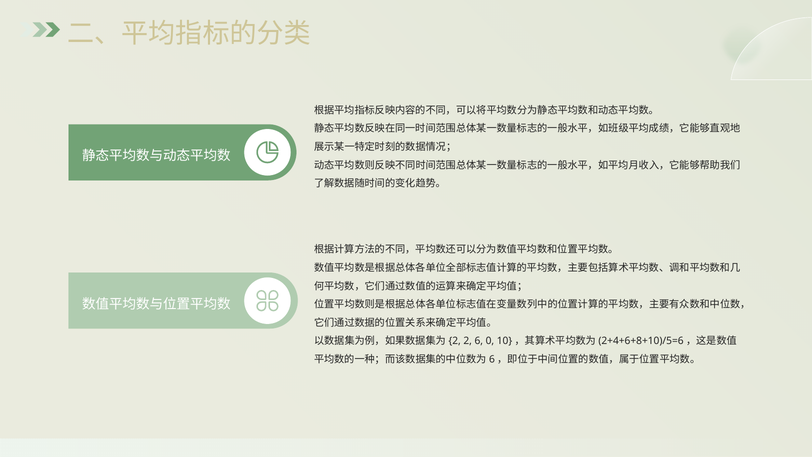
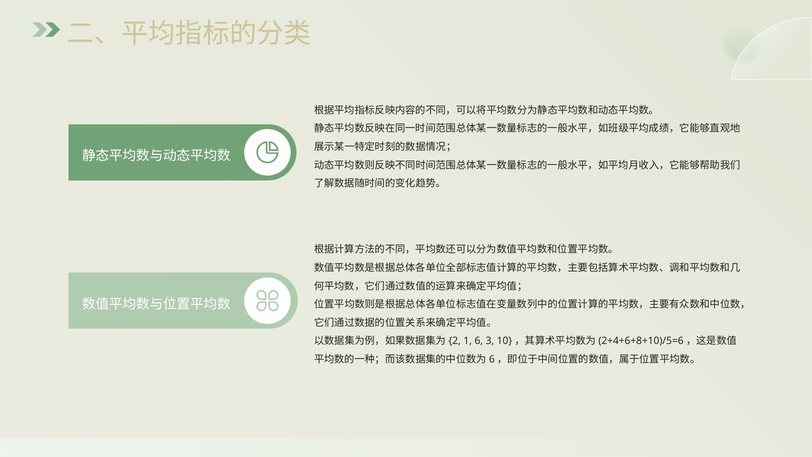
2: 2 -> 1 (468, 341)
0: 0 -> 3 (490, 341)
